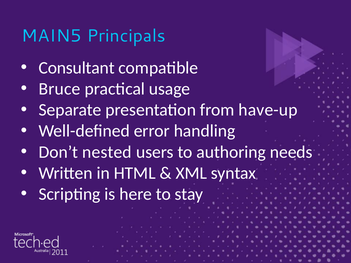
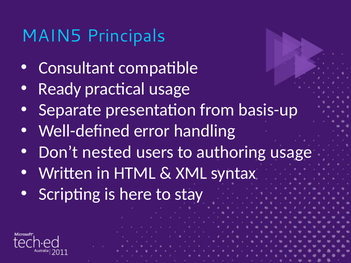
Bruce: Bruce -> Ready (60, 89)
have-up: have-up -> basis-up (268, 110)
authoring needs: needs -> usage (291, 152)
